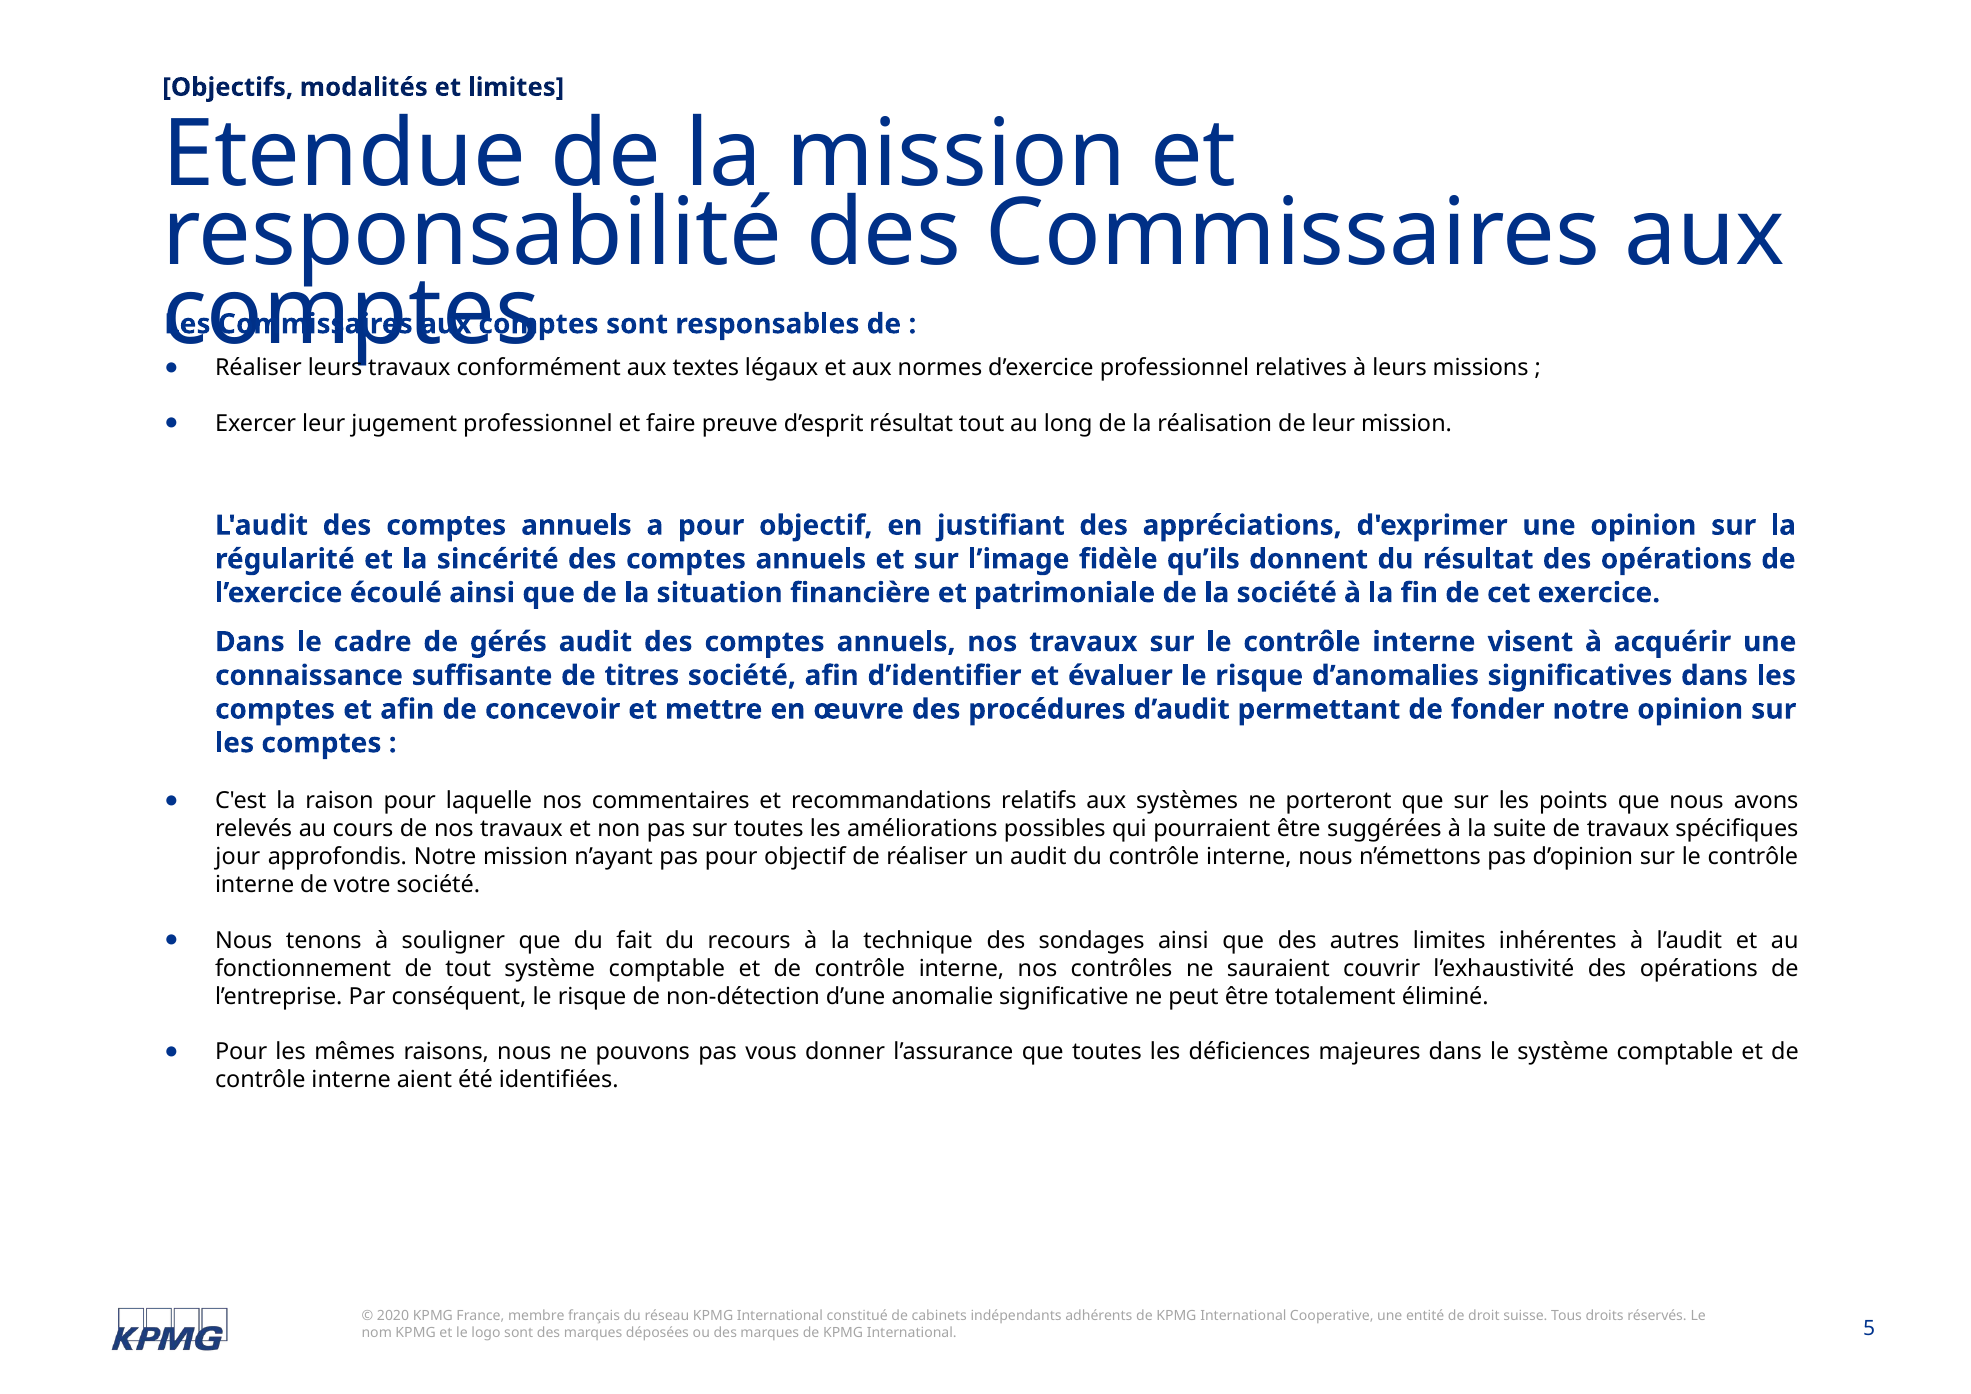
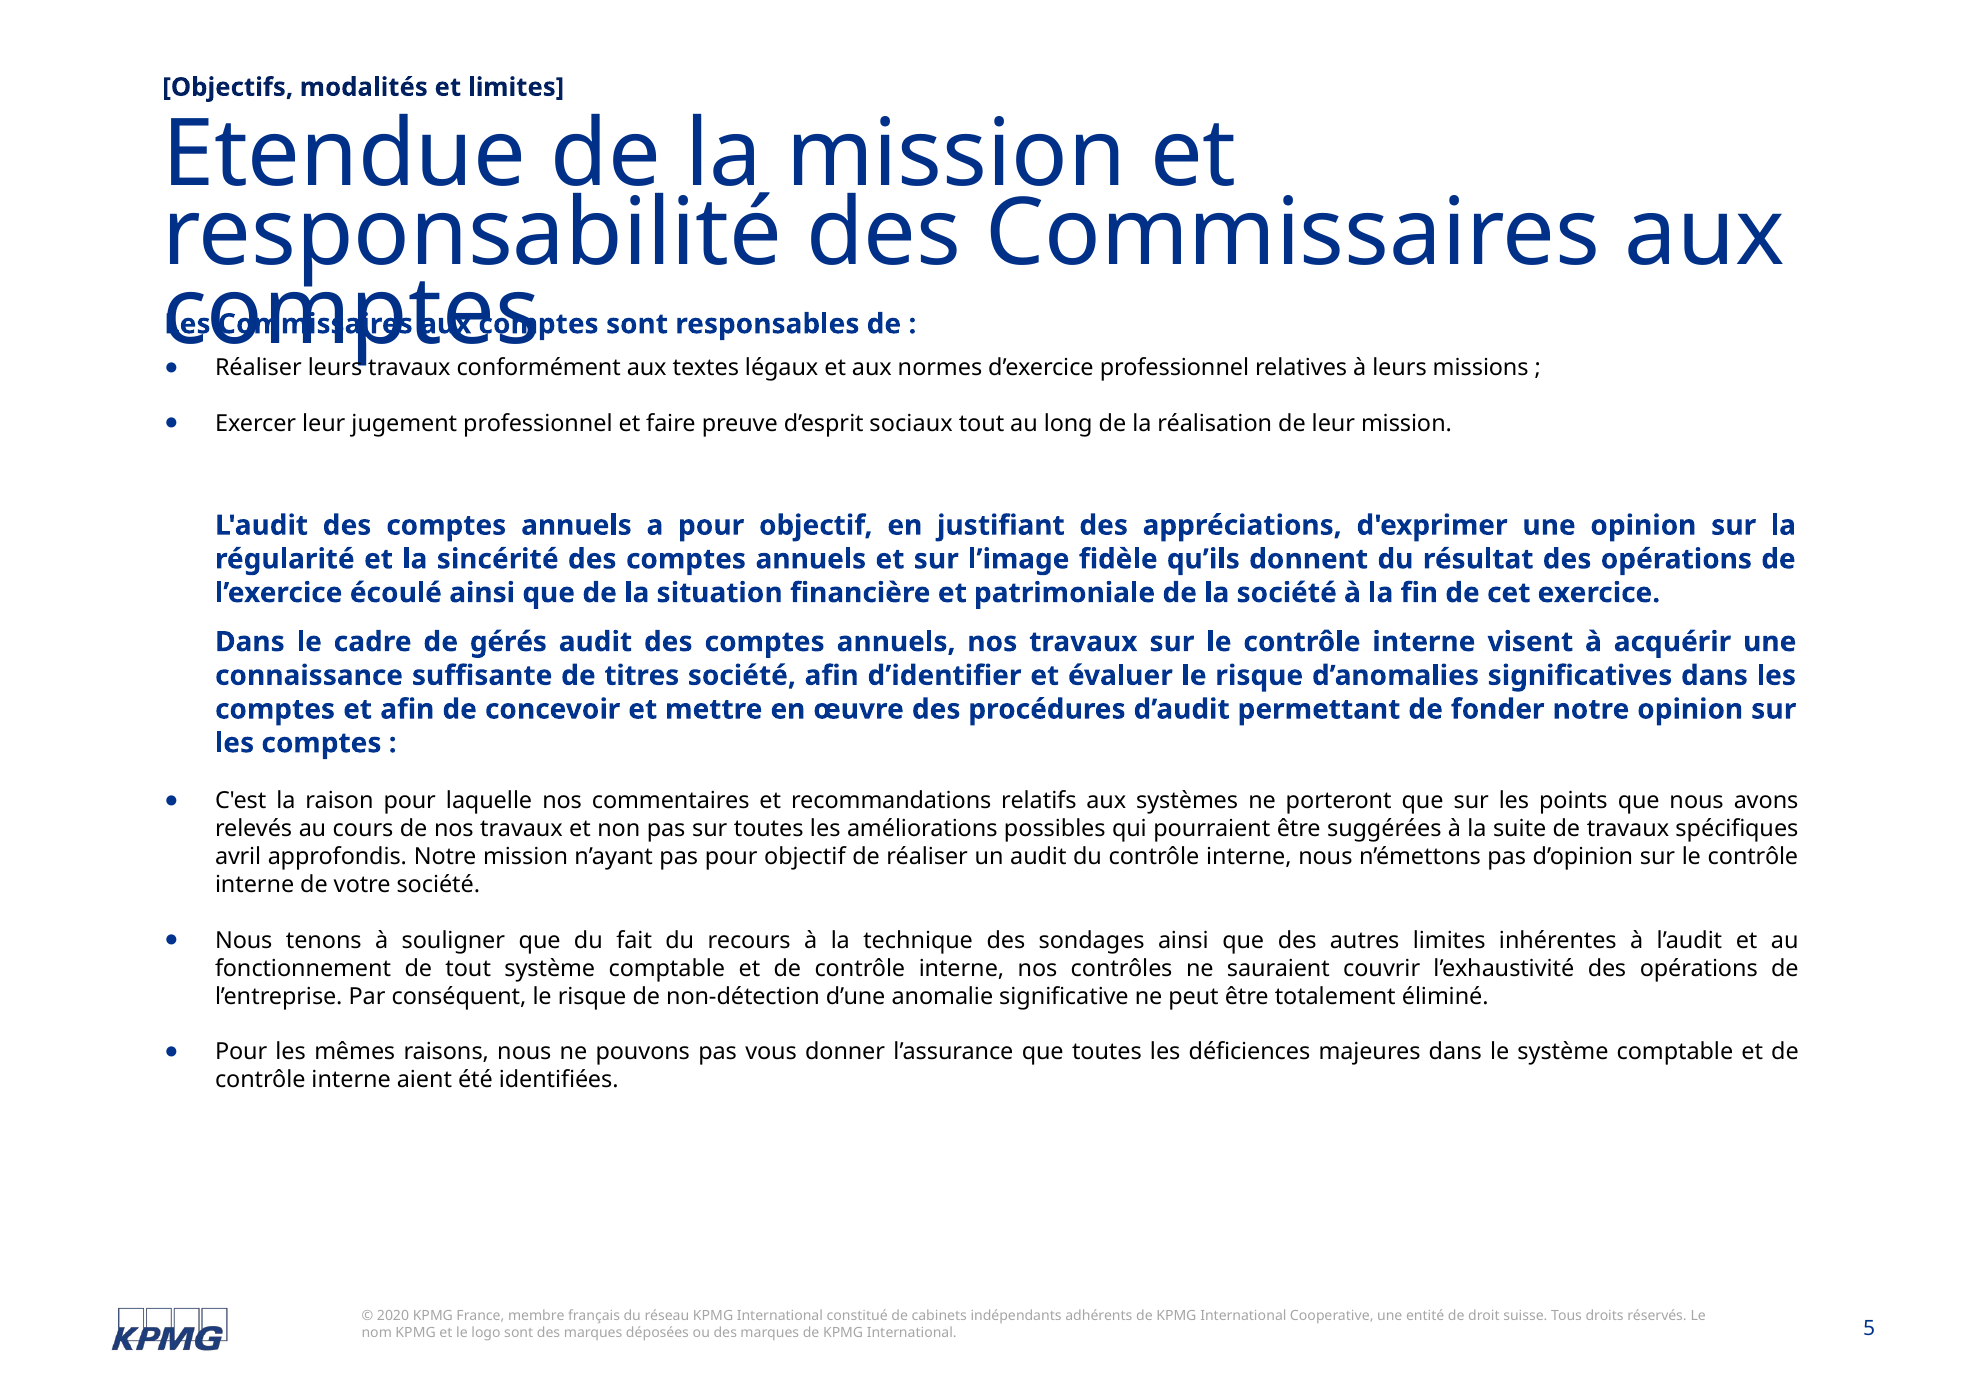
d’esprit résultat: résultat -> sociaux (911, 423)
jour: jour -> avril (238, 857)
